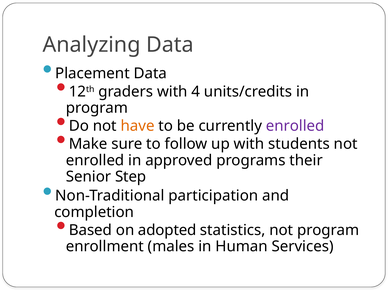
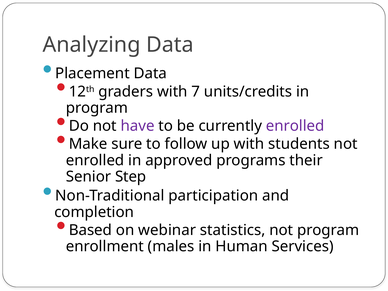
4: 4 -> 7 (196, 92)
have colour: orange -> purple (138, 126)
adopted: adopted -> webinar (167, 230)
